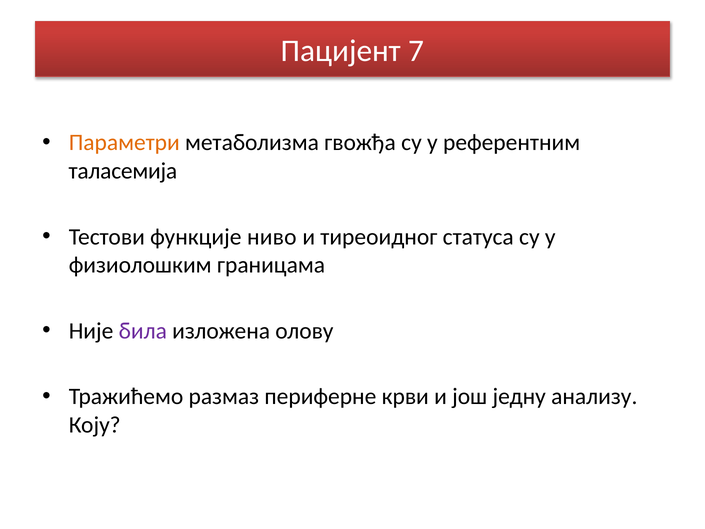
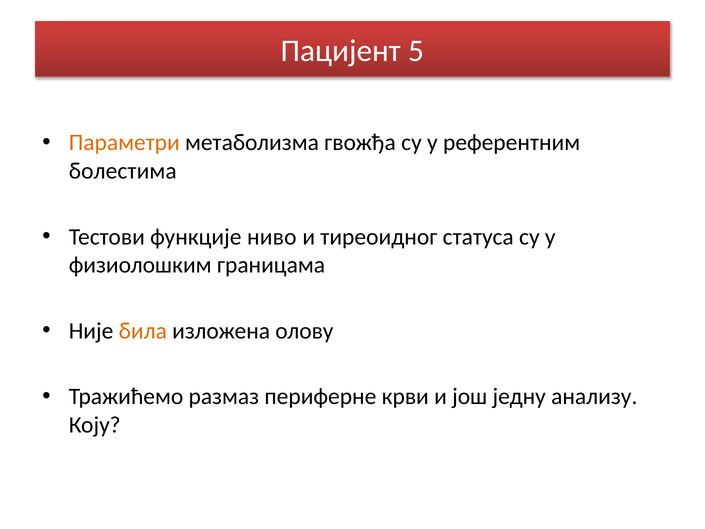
7: 7 -> 5 (416, 51)
таласемија: таласемија -> болестима (123, 171)
била colour: purple -> orange (143, 331)
